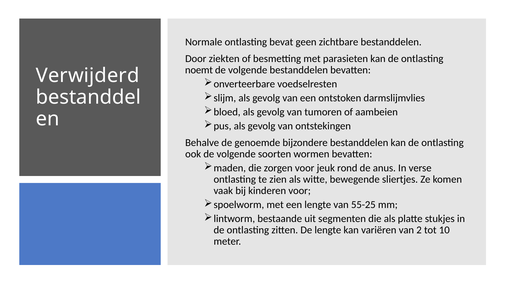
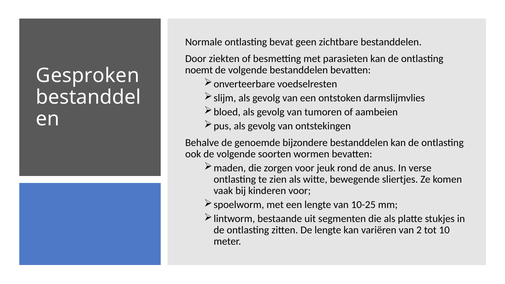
Verwijderd: Verwijderd -> Gesproken (88, 76)
55-25: 55-25 -> 10-25 (363, 205)
